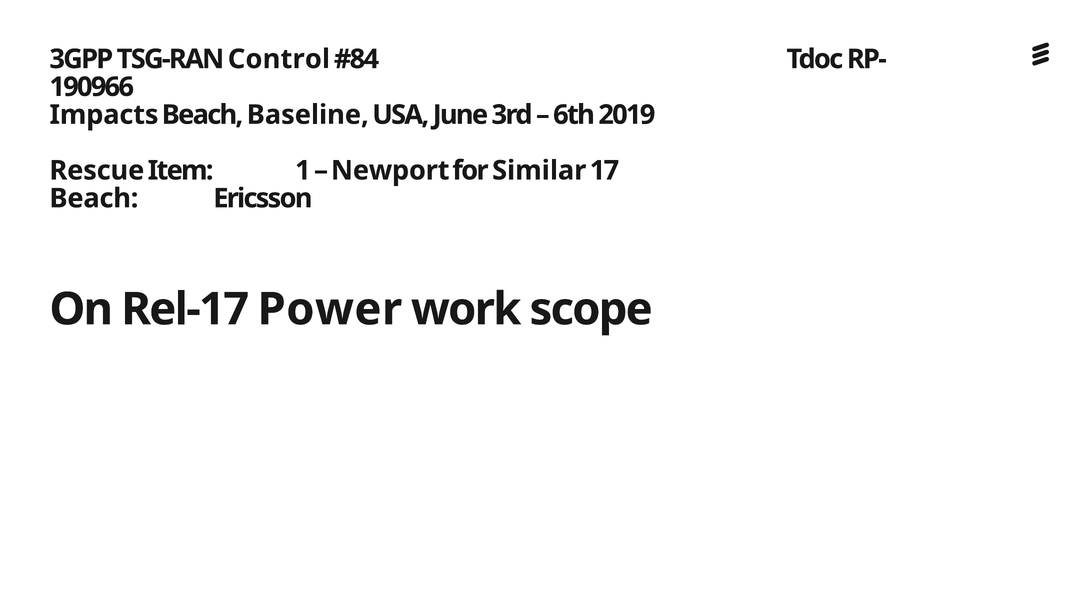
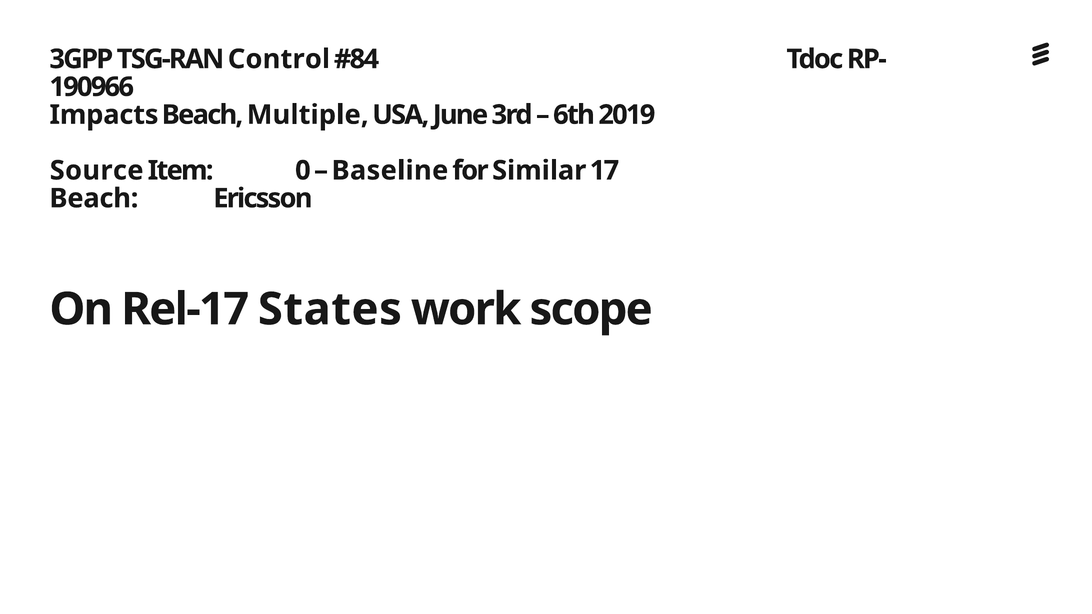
Baseline: Baseline -> Multiple (308, 115)
Rescue: Rescue -> Source (97, 171)
1: 1 -> 0 (303, 171)
Newport: Newport -> Baseline (390, 171)
Power: Power -> States (330, 309)
